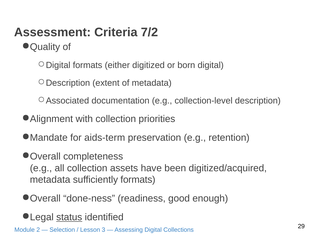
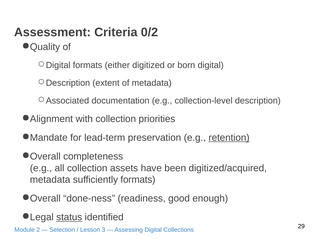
7/2: 7/2 -> 0/2 (149, 32)
aids-term: aids-term -> lead-term (105, 137)
retention underline: none -> present (229, 137)
